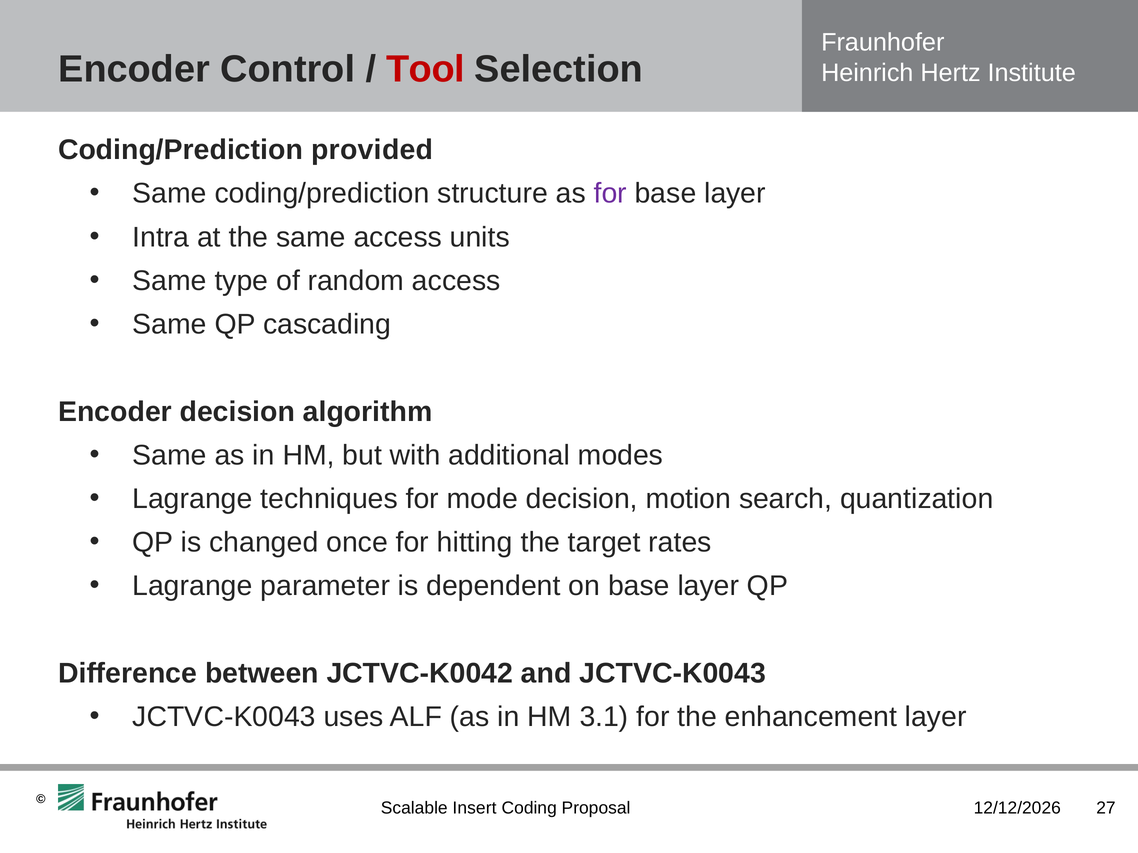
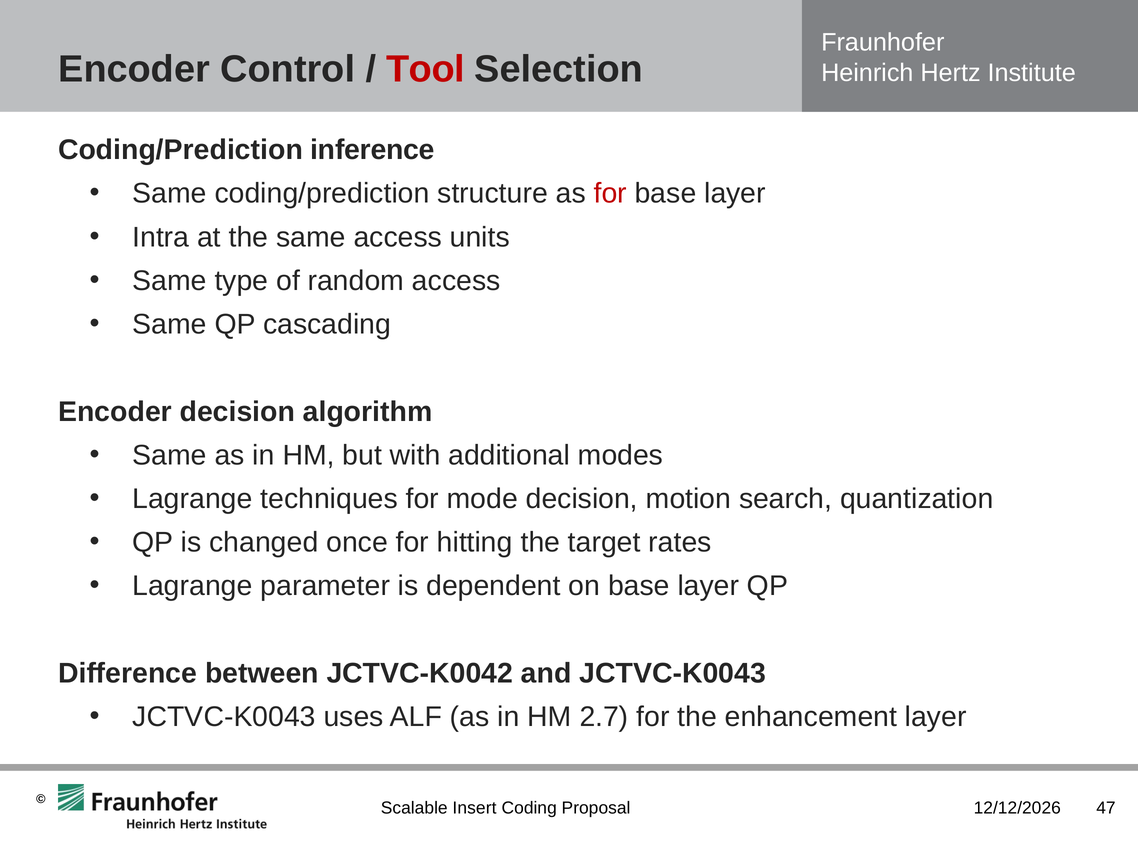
provided: provided -> inference (372, 150)
for colour: purple -> red (610, 194)
3.1: 3.1 -> 2.7 (604, 717)
27: 27 -> 47 (1106, 809)
